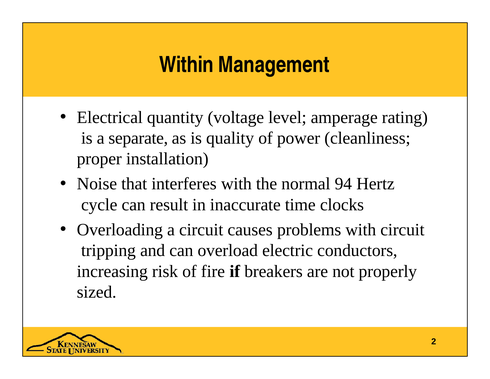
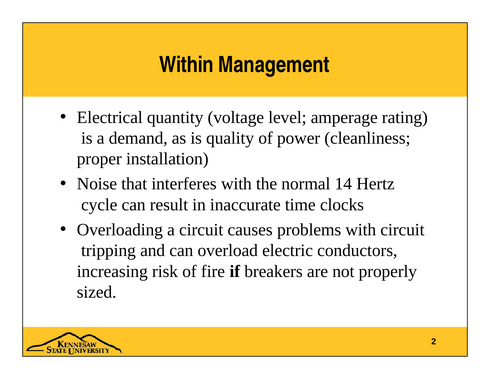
separate: separate -> demand (138, 138)
94: 94 -> 14 (343, 184)
